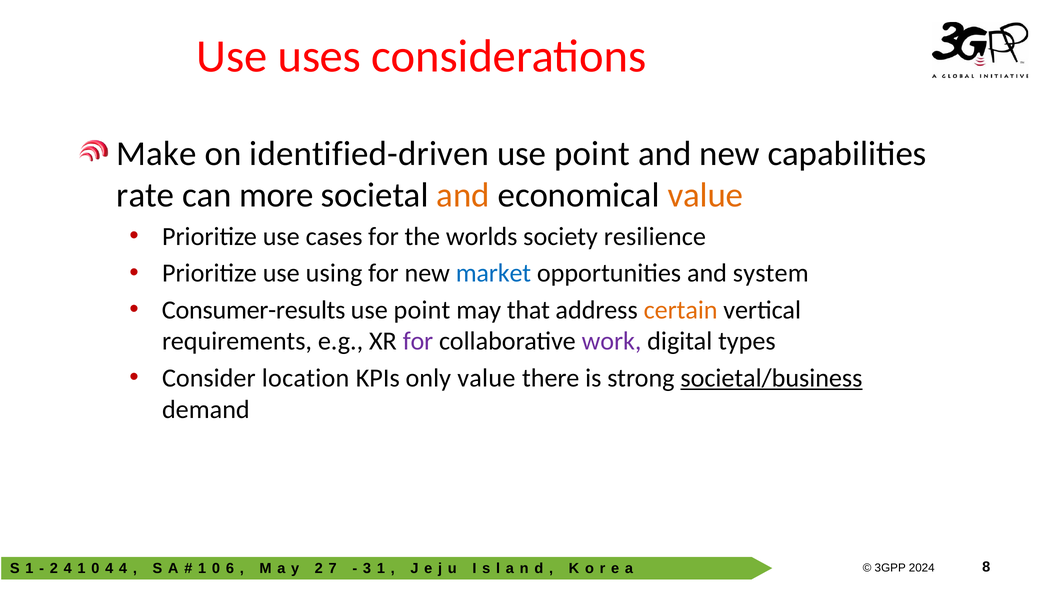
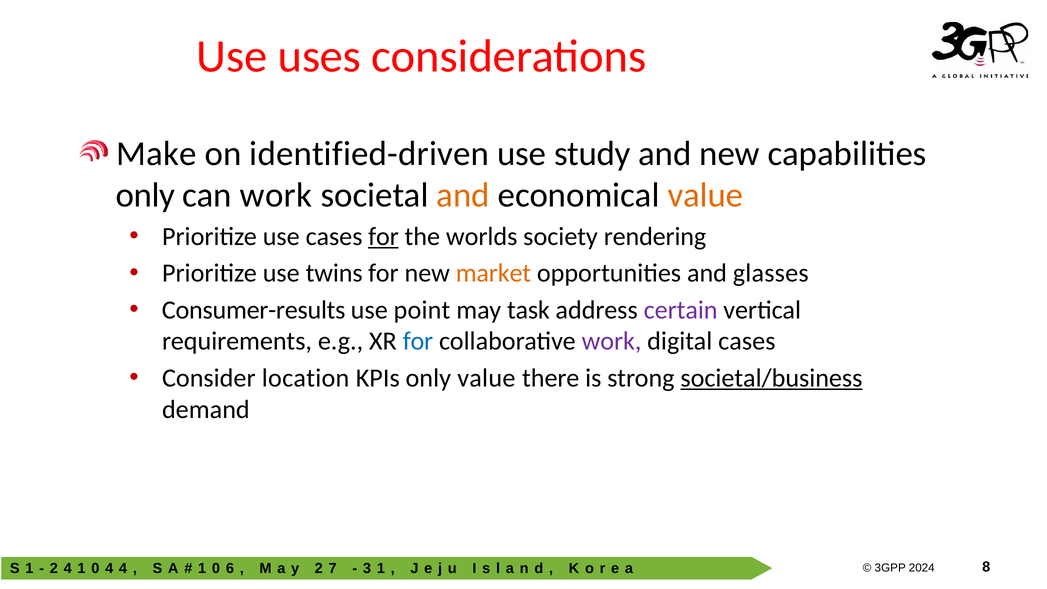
point: point -> study (592, 153)
rate: rate -> only (146, 195)
can more: more -> work (276, 195)
for underline: none -> present (384, 237)
resilience: resilience -> rendering (655, 237)
using: using -> twins (334, 273)
market colour: blue -> orange (493, 273)
system: system -> glasses (771, 273)
that: that -> task (528, 310)
certain colour: orange -> purple (681, 310)
for colour: purple -> blue (418, 341)
digital types: types -> cases (747, 341)
